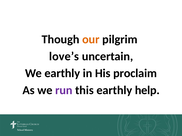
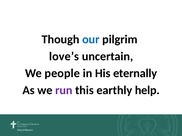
our colour: orange -> blue (91, 40)
We earthly: earthly -> people (62, 74)
proclaim: proclaim -> eternally (135, 74)
